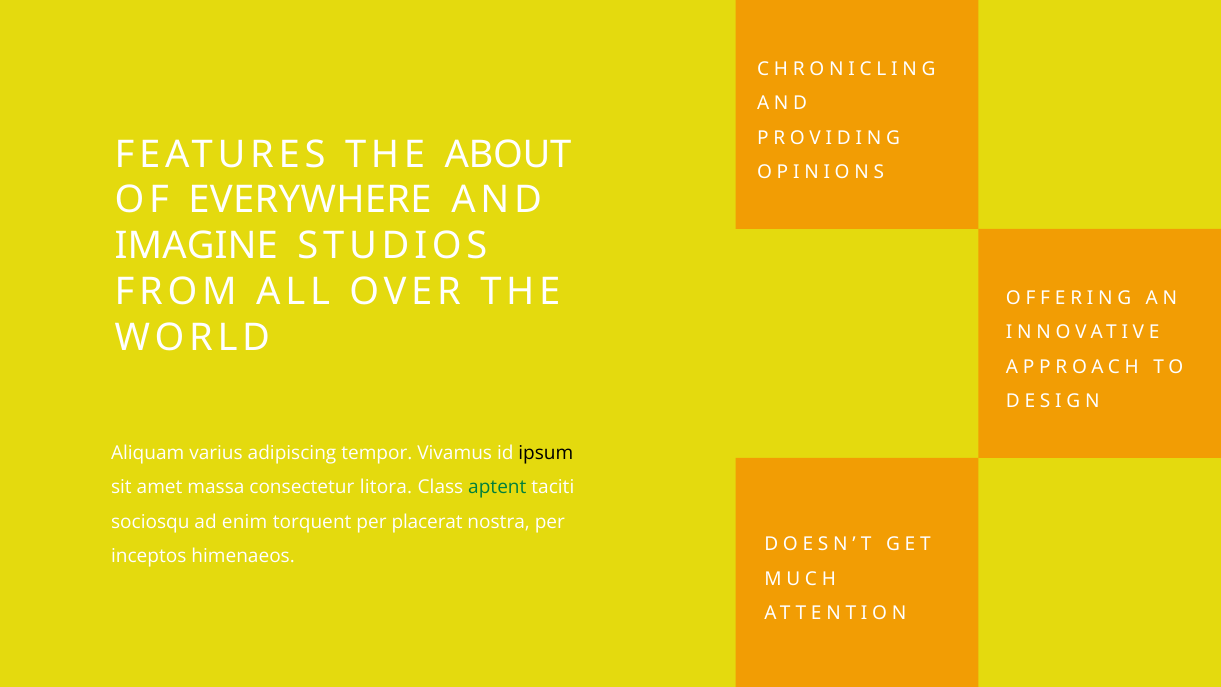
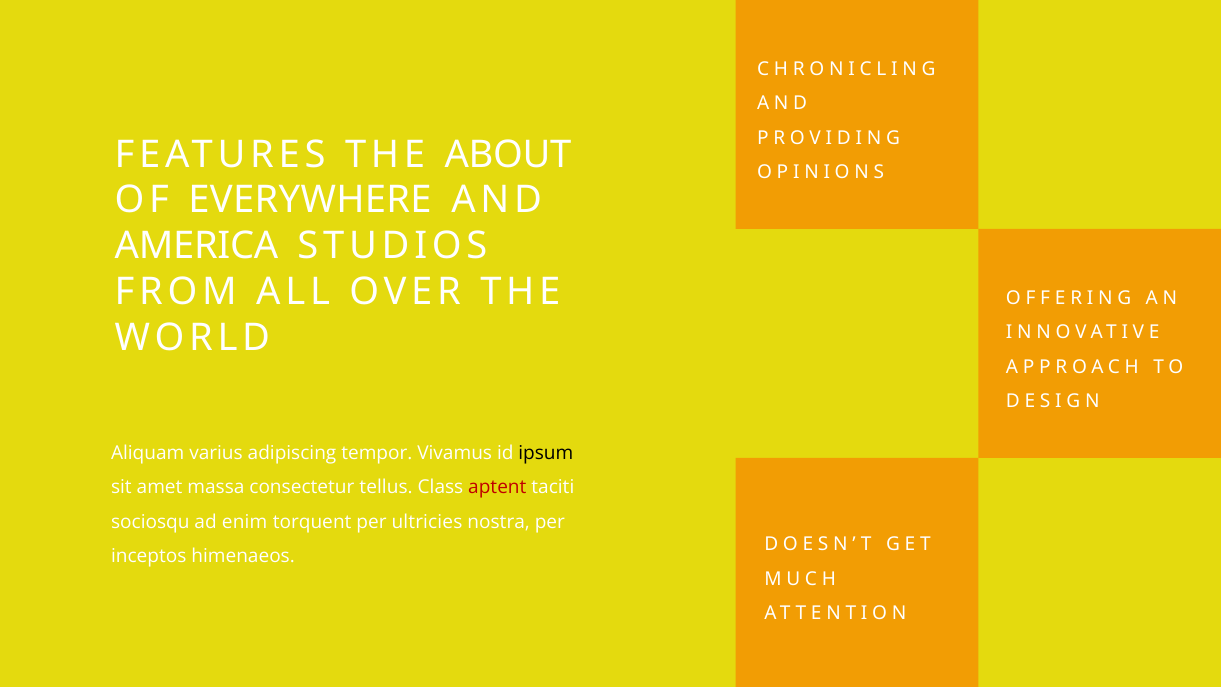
IMAGINE: IMAGINE -> AMERICA (197, 246)
litora: litora -> tellus (386, 488)
aptent colour: green -> red (497, 488)
placerat: placerat -> ultricies (427, 522)
